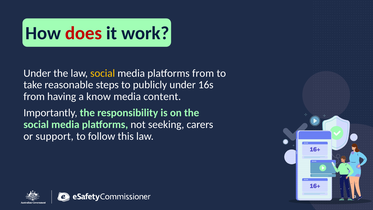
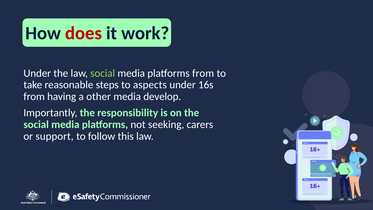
social colour: yellow -> light green (103, 73)
publicly: publicly -> aspects (150, 85)
know: know -> other (99, 96)
content: content -> develop (162, 96)
